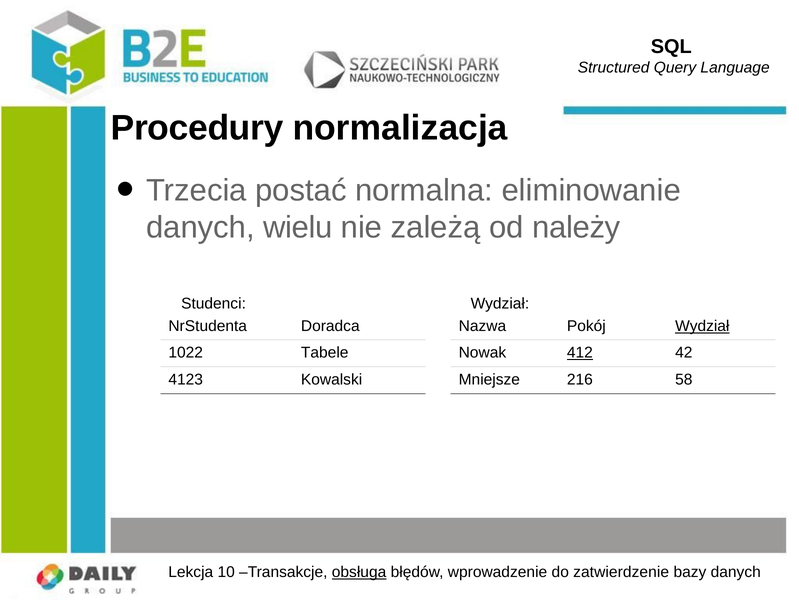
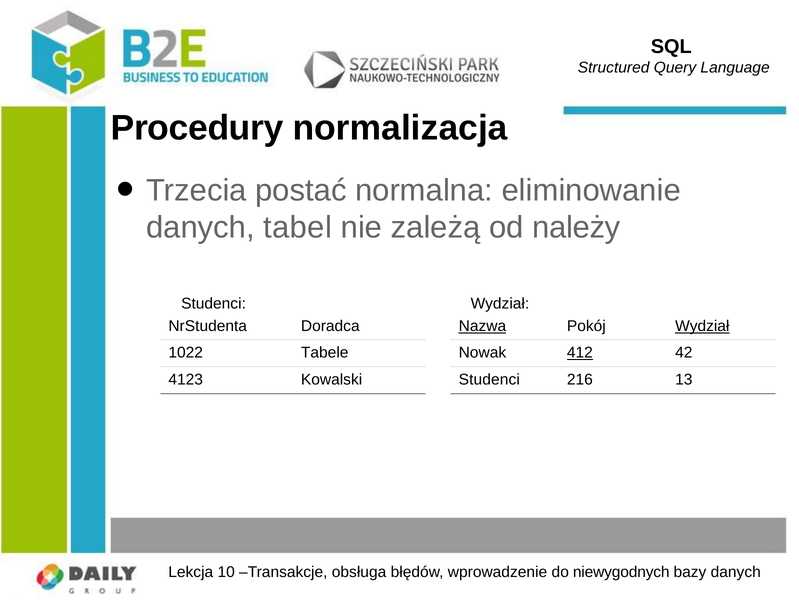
wielu: wielu -> tabel (298, 227)
Nazwa underline: none -> present (482, 326)
Mniejsze: Mniejsze -> Studenci (489, 379)
58: 58 -> 13 (684, 379)
obsługa underline: present -> none (359, 572)
zatwierdzenie: zatwierdzenie -> niewygodnych (621, 572)
